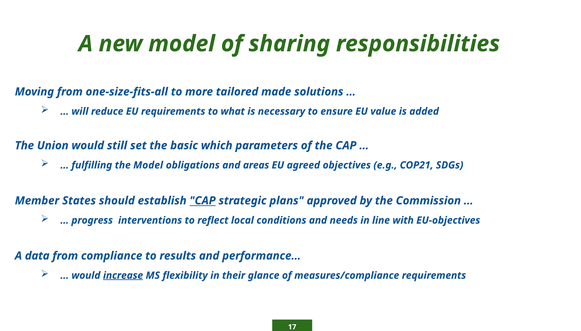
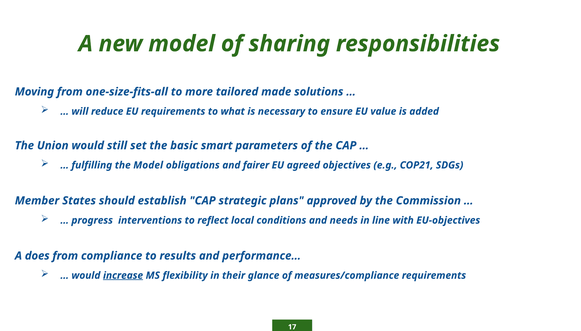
which: which -> smart (217, 145)
areas: areas -> fairer (256, 165)
CAP underline: present -> none (203, 200)
data: data -> does (37, 256)
